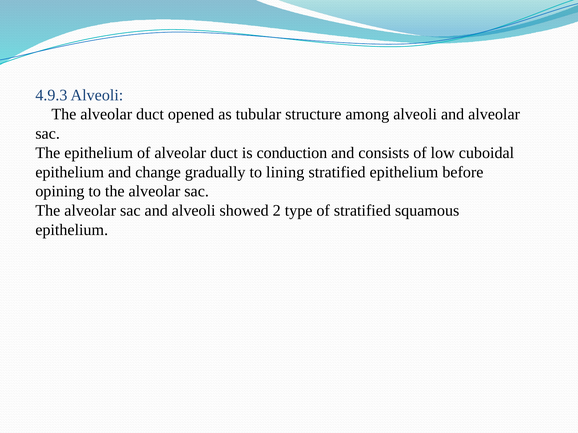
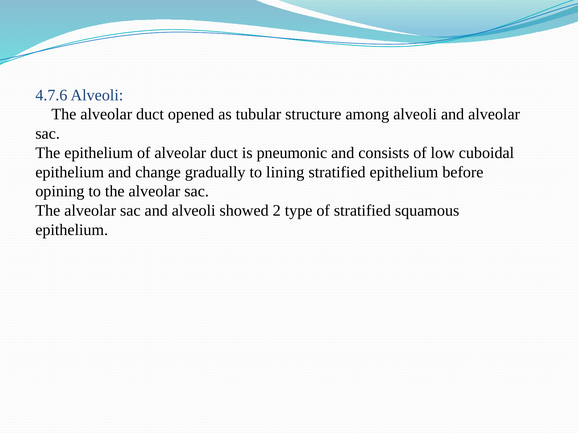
4.9.3: 4.9.3 -> 4.7.6 (51, 95)
conduction: conduction -> pneumonic (292, 153)
